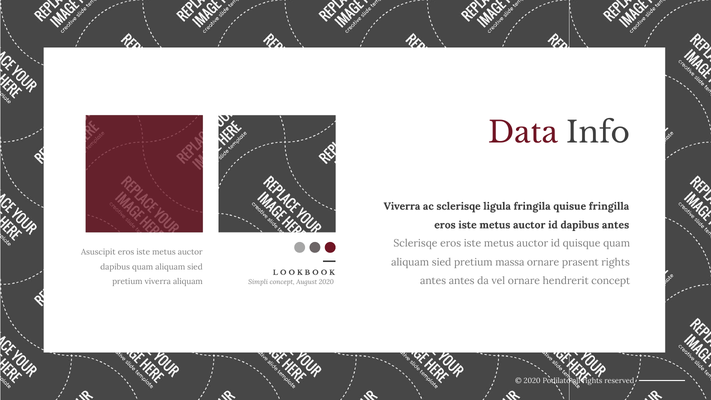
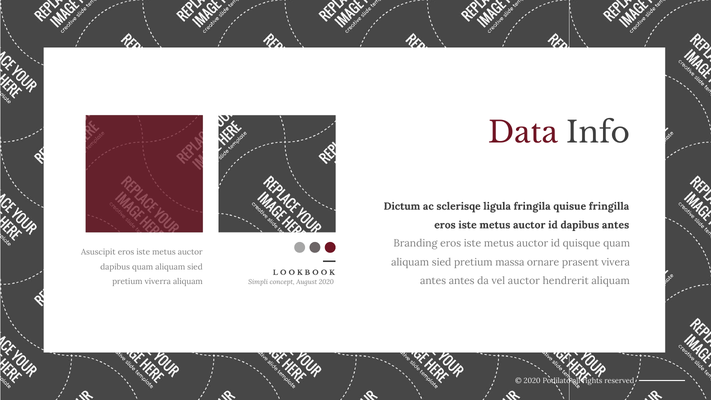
Viverra: Viverra -> Dictum (402, 206)
Sclerisqe: Sclerisqe -> Branding (415, 243)
prasent rights: rights -> vivera (616, 262)
vel ornare: ornare -> auctor (524, 281)
hendrerit concept: concept -> aliquam (611, 281)
